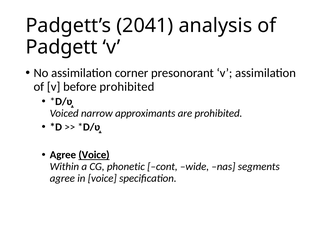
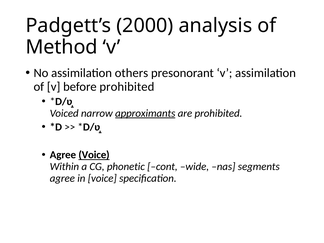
2041: 2041 -> 2000 (145, 26)
Padgett: Padgett -> Method (62, 47)
corner: corner -> others (131, 73)
approximants underline: none -> present (145, 113)
